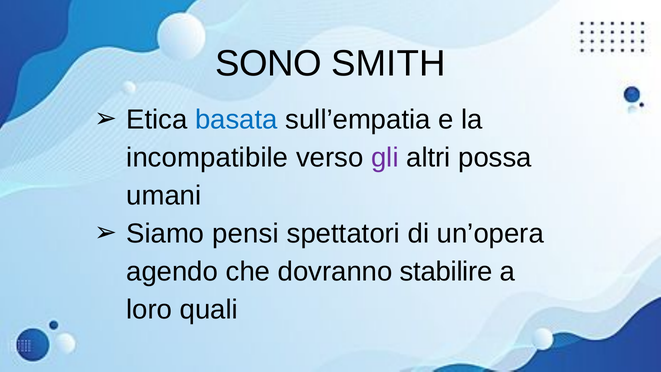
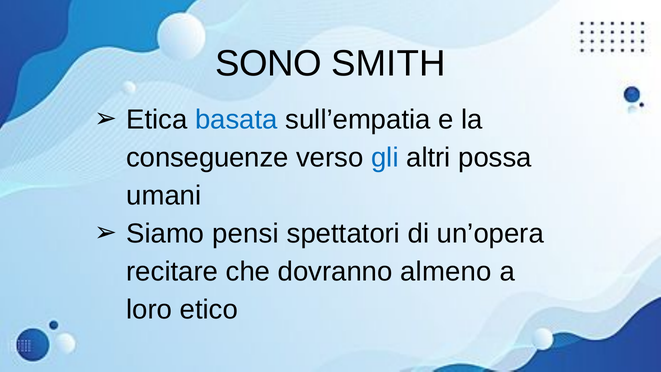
incompatibile: incompatibile -> conseguenze (207, 158)
gli colour: purple -> blue (385, 158)
agendo: agendo -> recitare (172, 272)
stabilire: stabilire -> almeno (446, 272)
quali: quali -> etico (209, 310)
